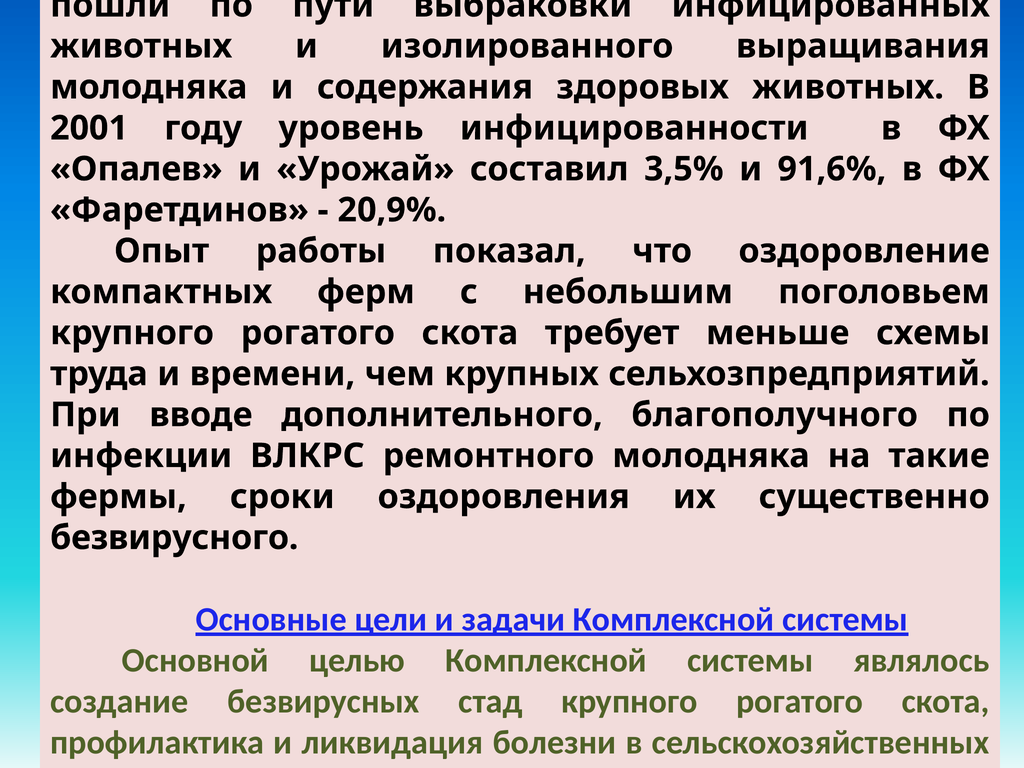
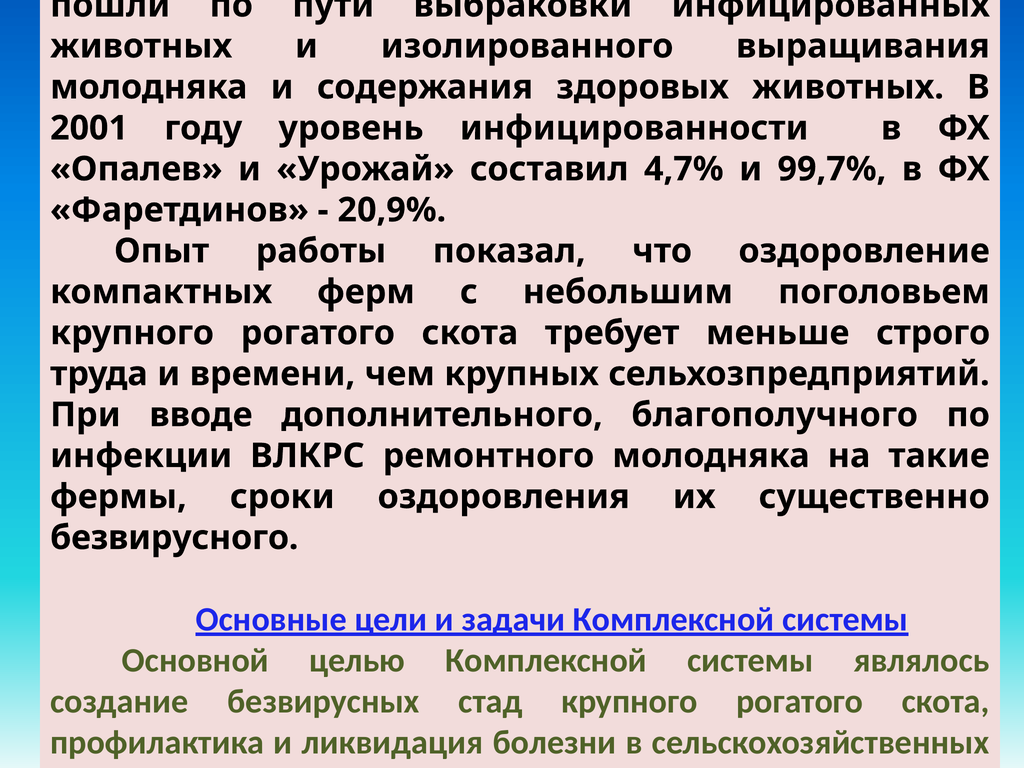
3,5%: 3,5% -> 4,7% (684, 169)
91,6%: 91,6% -> 99,7% (832, 169)
схемы: схемы -> строго (933, 333)
